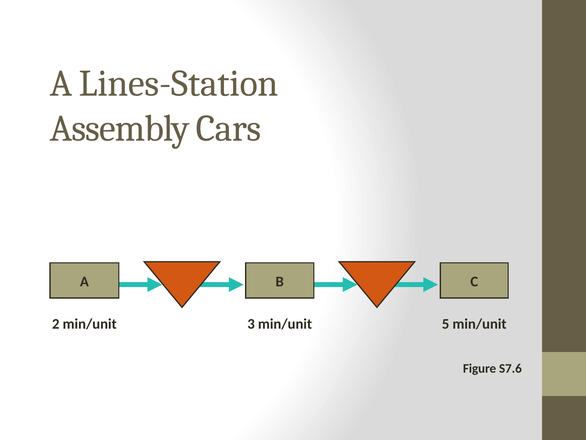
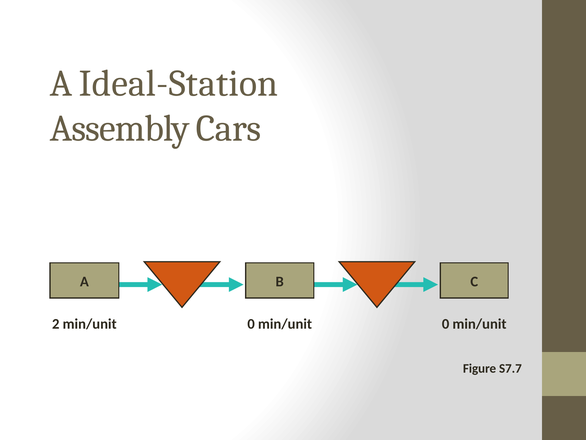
Lines-Station: Lines-Station -> Ideal-Station (178, 83)
2 min/unit 3: 3 -> 0 (251, 324)
5: 5 -> 0 (446, 324)
S7.6: S7.6 -> S7.7 (510, 368)
